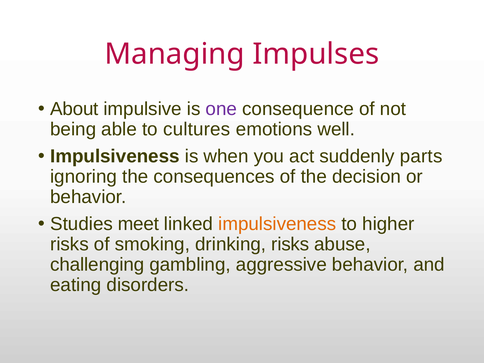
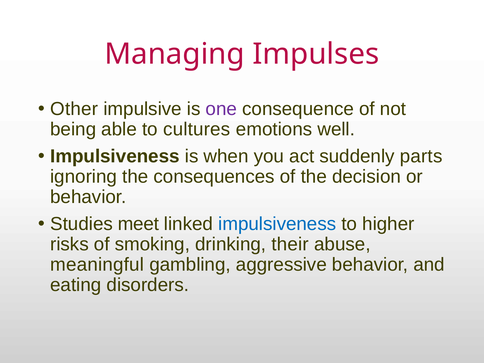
About: About -> Other (74, 109)
impulsiveness colour: orange -> blue (277, 224)
drinking risks: risks -> their (290, 244)
challenging: challenging -> meaningful (97, 265)
